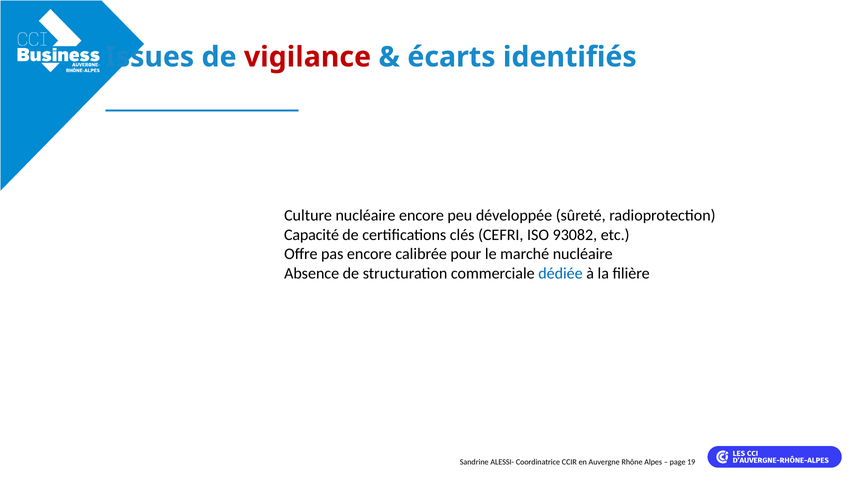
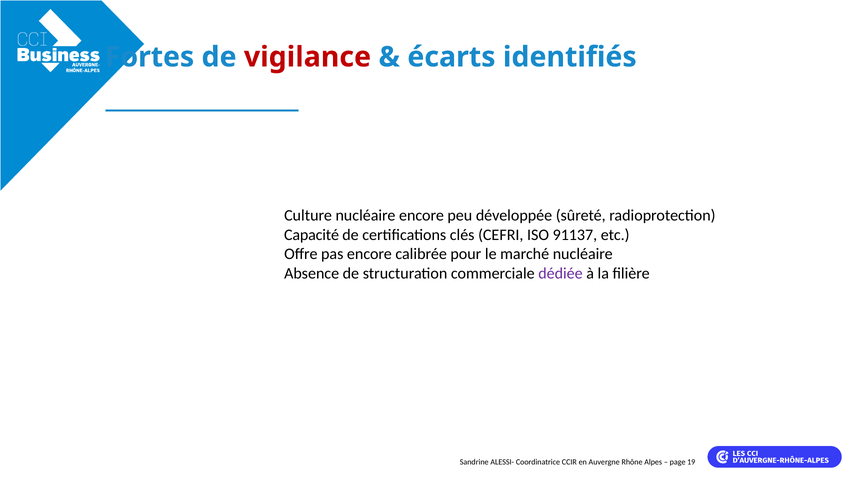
Issues: Issues -> Fortes (150, 57)
93082: 93082 -> 91137 (575, 235)
dédiée colour: blue -> purple (560, 273)
